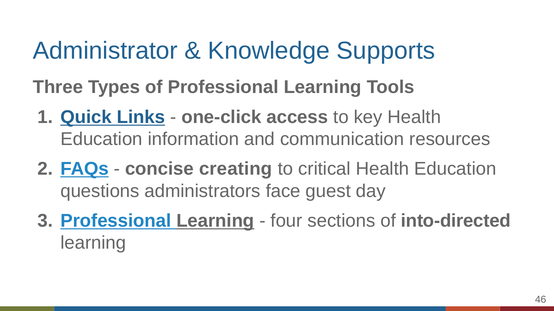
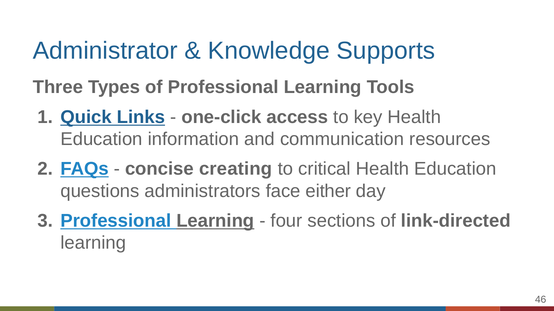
guest: guest -> either (328, 191)
into-directed: into-directed -> link-directed (456, 221)
